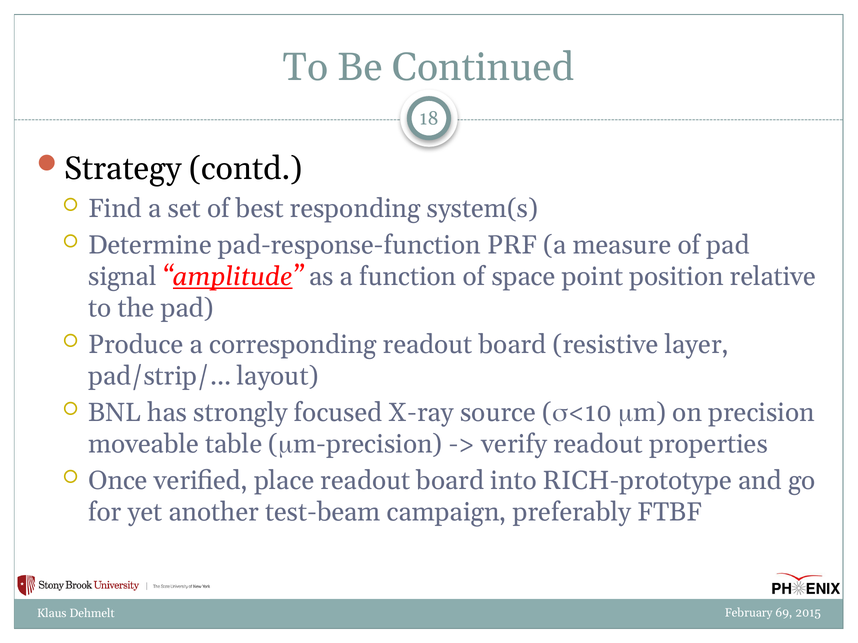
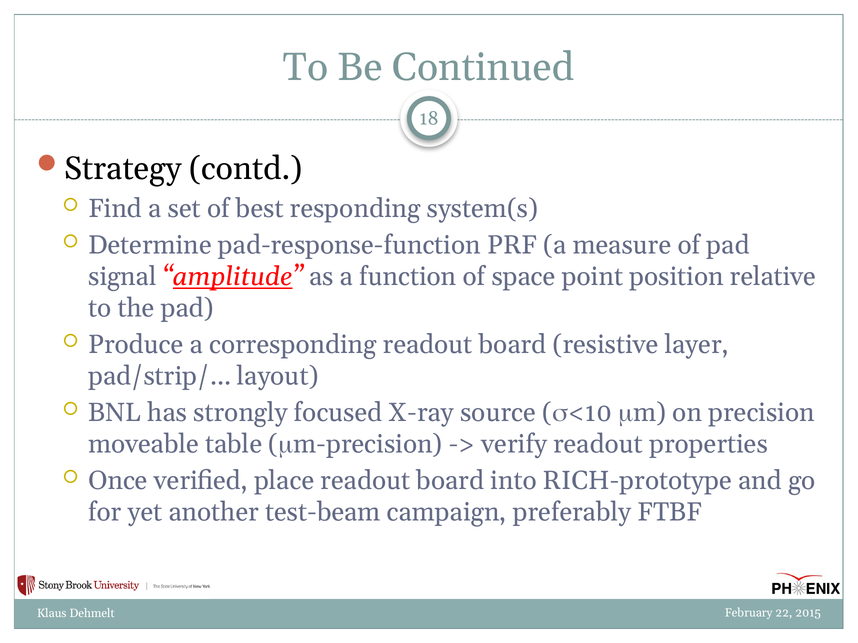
69: 69 -> 22 (784, 613)
